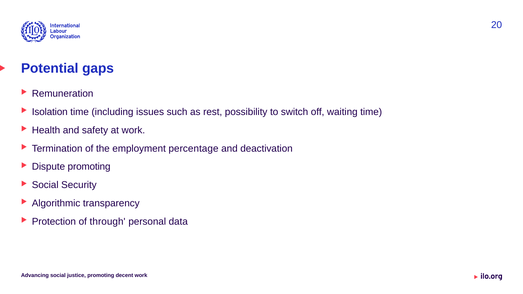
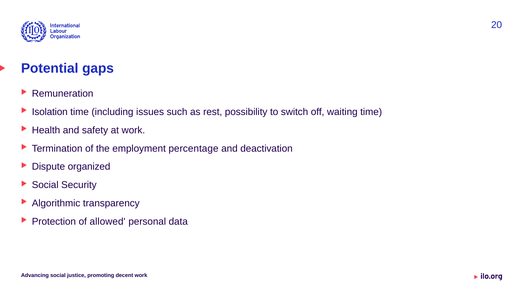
Dispute promoting: promoting -> organized (89, 167)
through: through -> allowed (108, 222)
